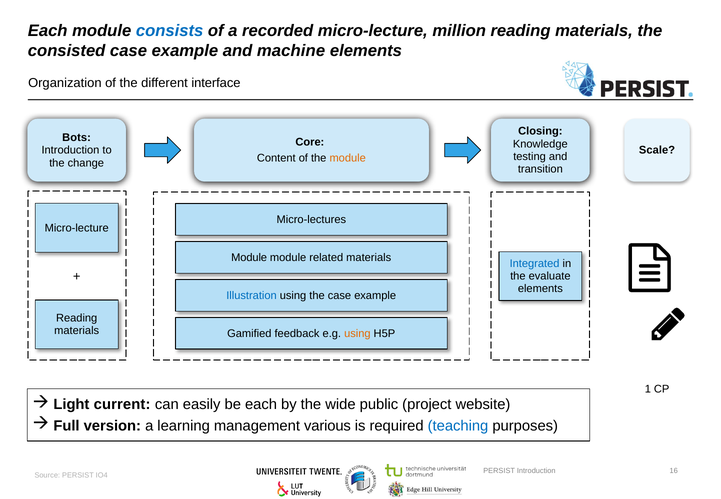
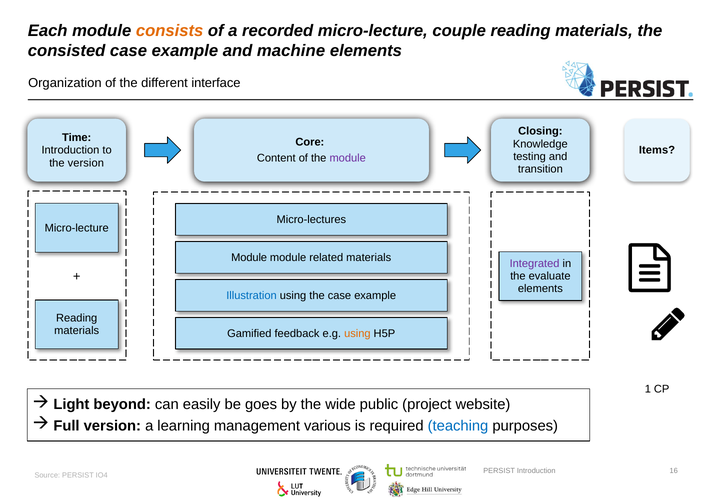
consists colour: blue -> orange (170, 31)
million: million -> couple (459, 31)
Bots: Bots -> Time (77, 138)
Scale: Scale -> Items (657, 150)
module colour: orange -> purple (348, 158)
the change: change -> version (86, 163)
Integrated colour: blue -> purple (535, 264)
current: current -> beyond (122, 404)
be each: each -> goes (261, 404)
